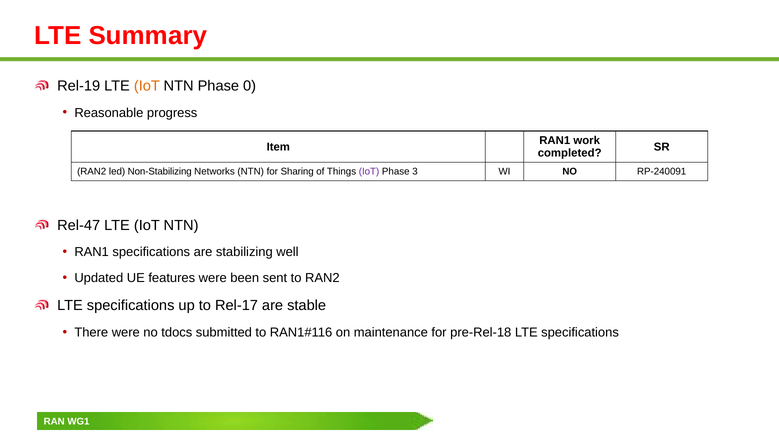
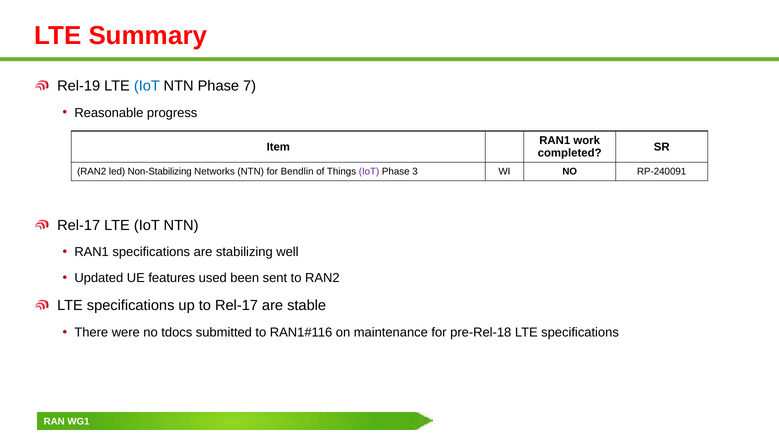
IoT colour: orange -> blue (147, 86)
0: 0 -> 7 (250, 86)
Sharing: Sharing -> Bendlin (297, 172)
Rel-47: Rel-47 -> Rel-17 (79, 225)
features were: were -> used (213, 278)
